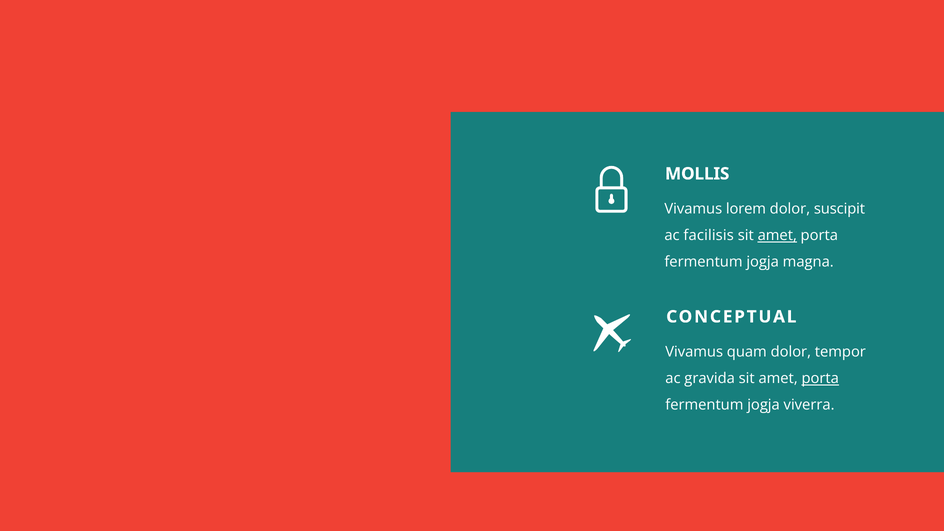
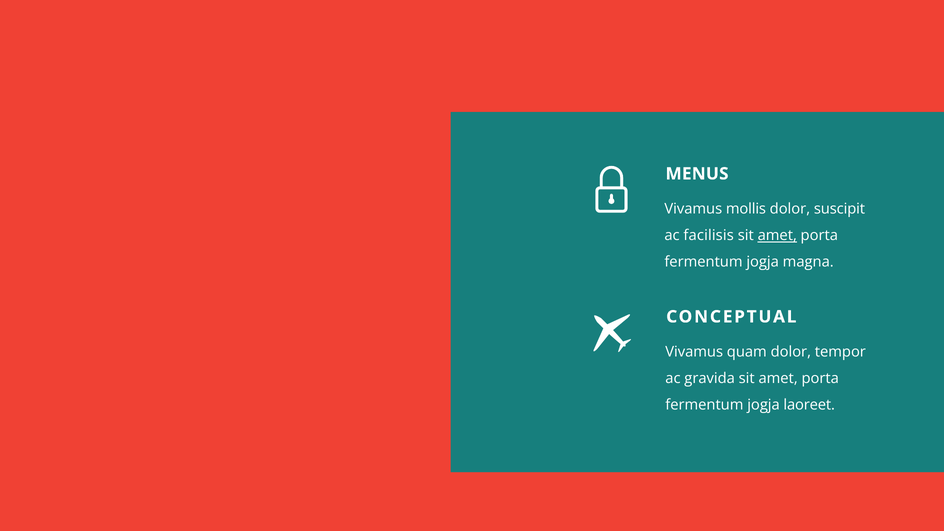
MOLLIS: MOLLIS -> MENUS (697, 174)
lorem: lorem -> mollis (746, 209)
porta underline: present -> none (820, 379)
viverra: viverra -> laoreet (809, 405)
